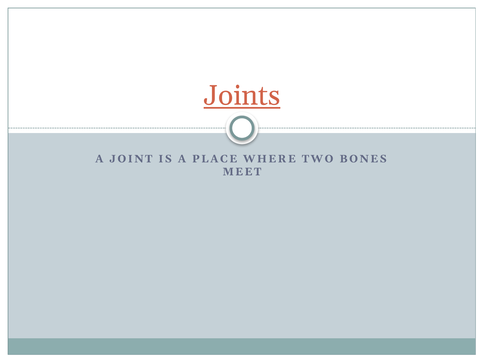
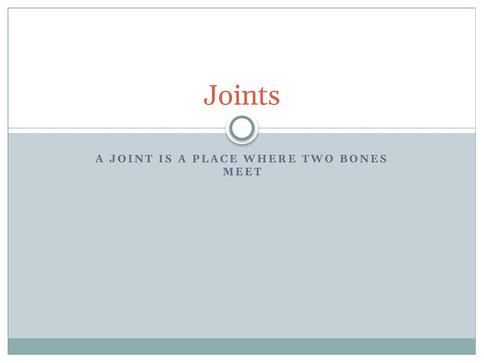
Joints underline: present -> none (242, 96)
